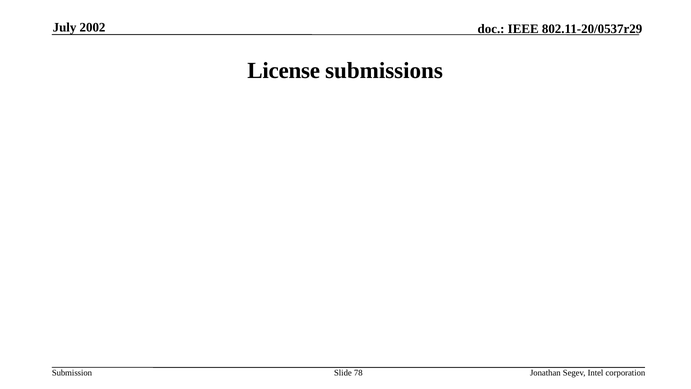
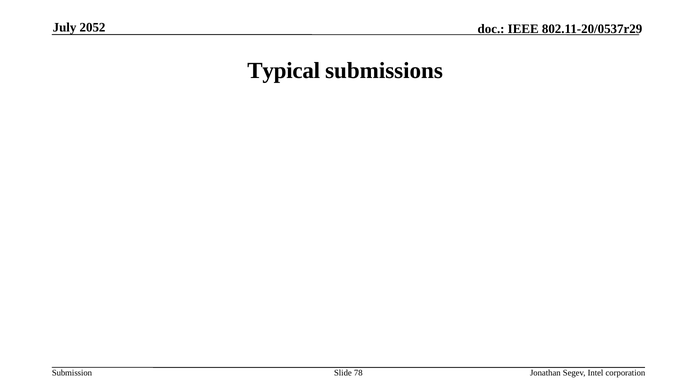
2002: 2002 -> 2052 (93, 27)
License: License -> Typical (284, 71)
